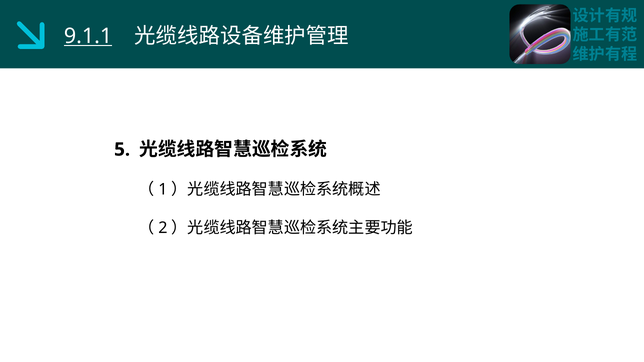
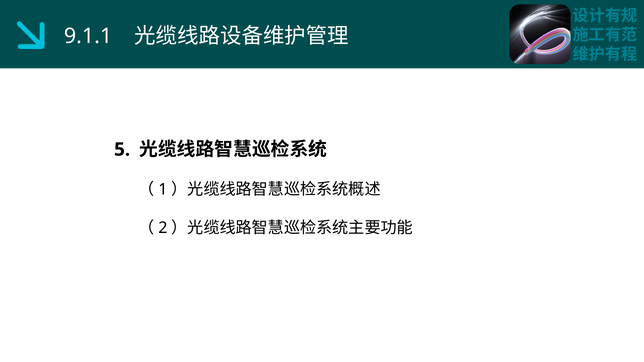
9.1.1 underline: present -> none (88, 36)
